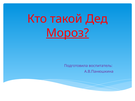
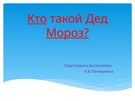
Кто underline: none -> present (37, 19)
